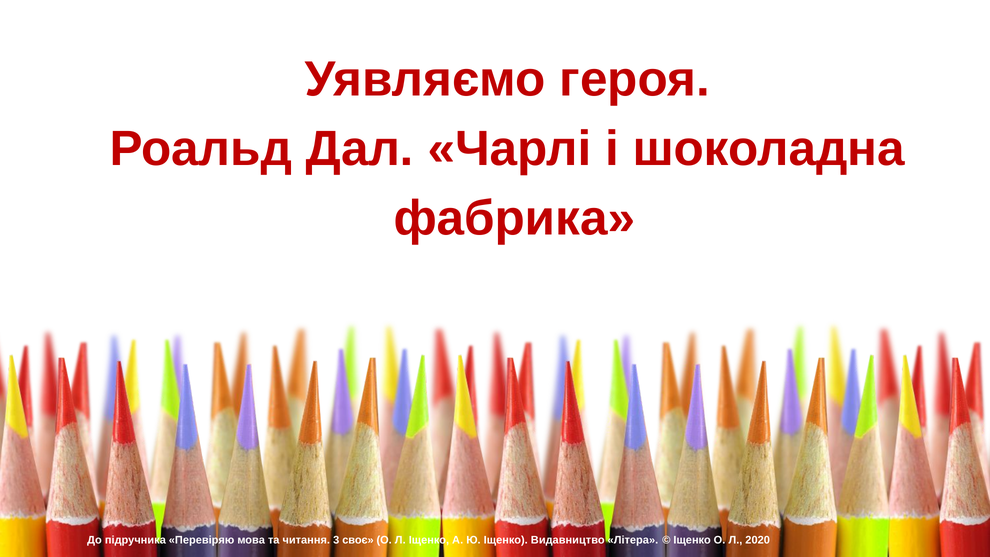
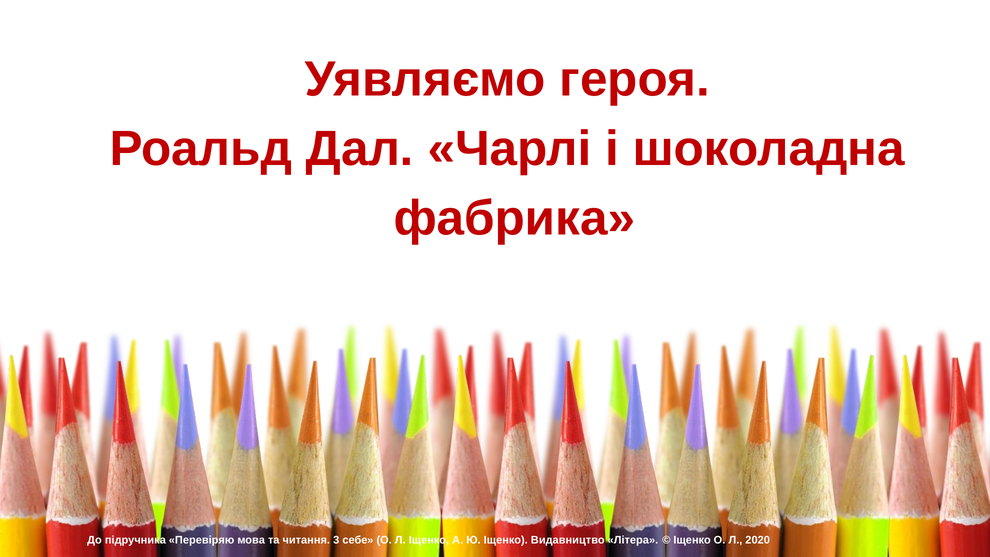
своє: своє -> себе (358, 540)
